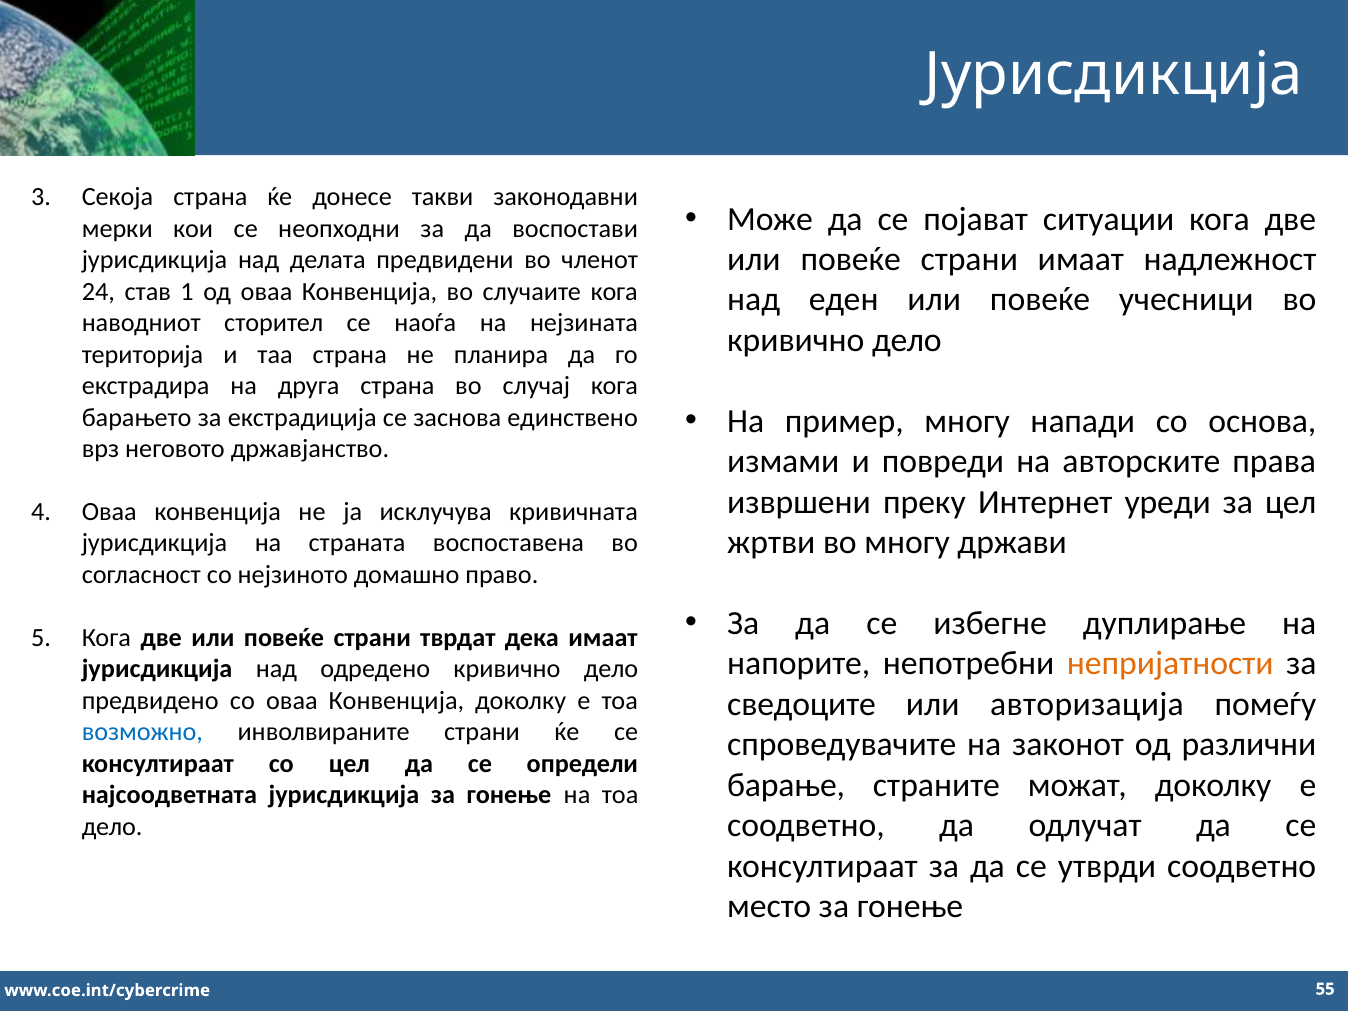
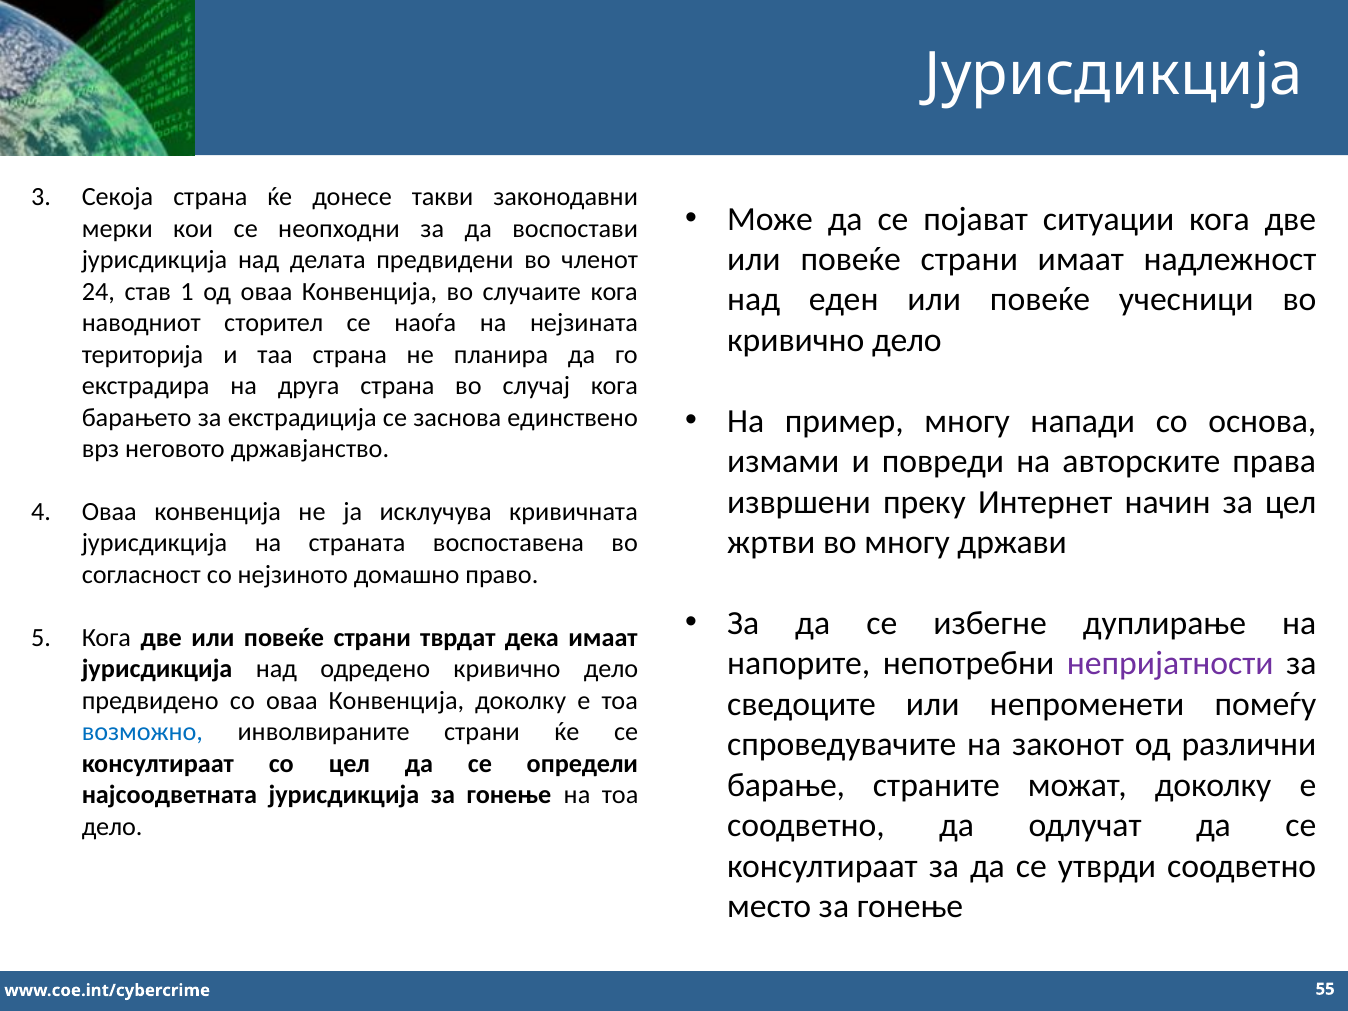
уреди: уреди -> начин (1168, 502)
непријатности colour: orange -> purple (1170, 664)
авторизација: авторизација -> непроменети (1087, 704)
